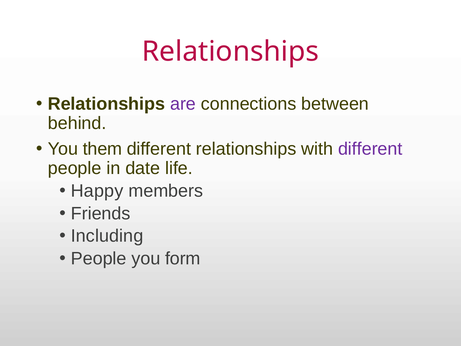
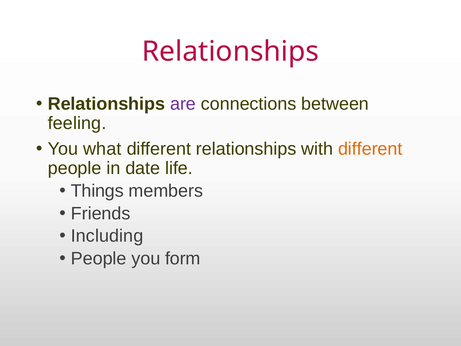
behind: behind -> feeling (77, 123)
them: them -> what (102, 149)
different colour: purple -> orange (370, 149)
Happy: Happy -> Things (97, 191)
